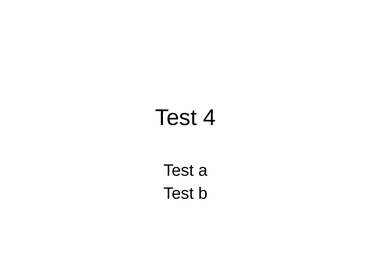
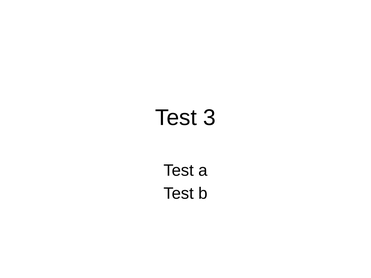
4: 4 -> 3 (209, 118)
